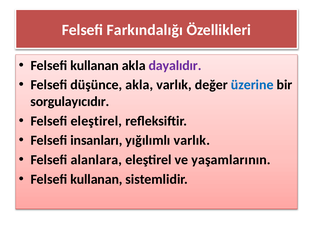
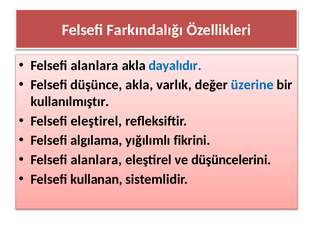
kullanan: kullanan -> alanlara (94, 66)
dayalıdır colour: purple -> blue (175, 66)
sorgulayıcıdır: sorgulayıcıdır -> kullanılmıştır (70, 102)
insanları: insanları -> algılama (96, 141)
yığılımlı varlık: varlık -> fikrini (192, 141)
yaşamlarının: yaşamlarının -> düşüncelerini (231, 160)
